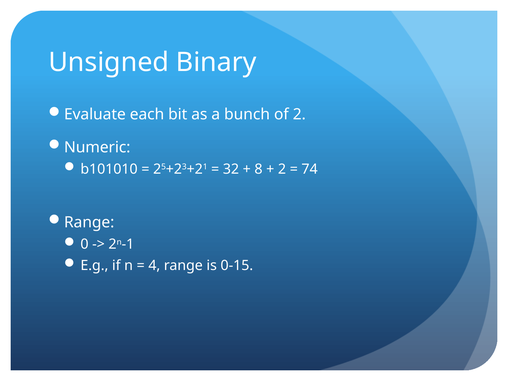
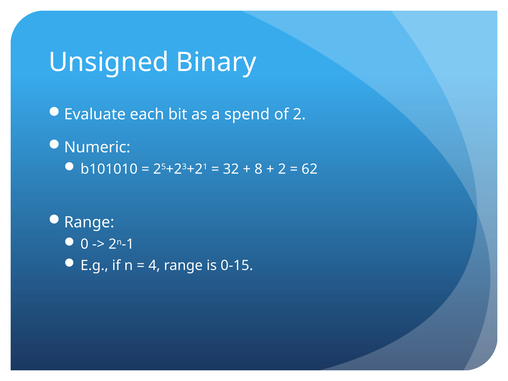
bunch: bunch -> spend (247, 115)
74: 74 -> 62 (310, 169)
